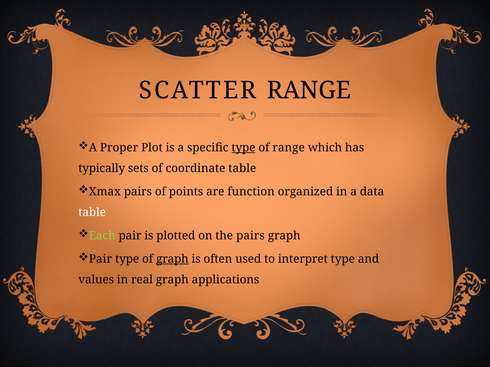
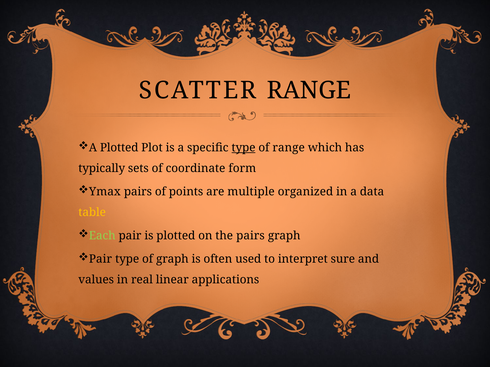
A Proper: Proper -> Plotted (119, 148)
coordinate table: table -> form (242, 169)
Xmax: Xmax -> Ymax (105, 192)
function: function -> multiple (251, 192)
table colour: white -> yellow (92, 213)
graph underline: present -> none (172, 259)
interpret type: type -> sure (343, 259)
real graph: graph -> linear (172, 280)
